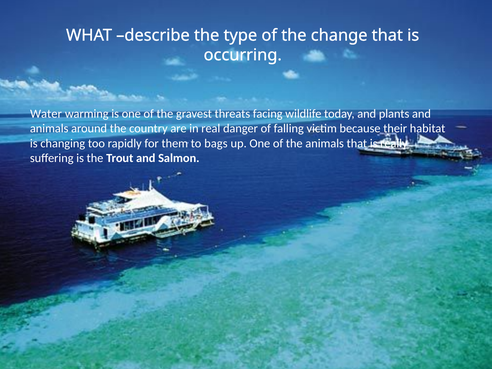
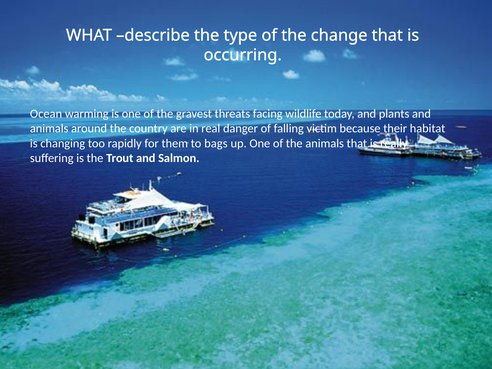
Water: Water -> Ocean (46, 114)
